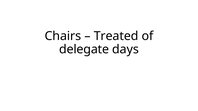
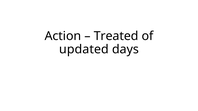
Chairs: Chairs -> Action (63, 36)
delegate: delegate -> updated (84, 49)
